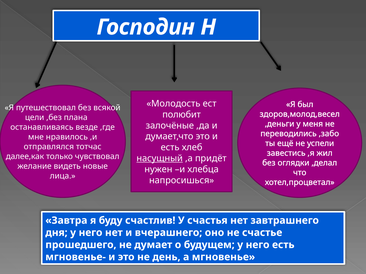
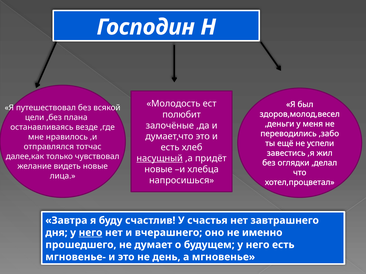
нужен: нужен -> новые (158, 170)
него underline: none -> present (91, 233)
счастье: счастье -> именно (262, 233)
